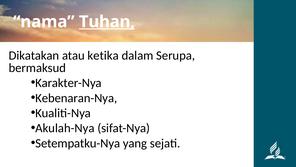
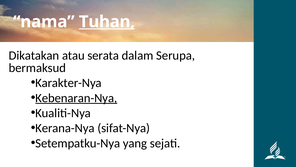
ketika: ketika -> serata (103, 55)
Kebenaran-Nya underline: none -> present (76, 98)
Akulah-Nya: Akulah-Nya -> Kerana-Nya (65, 128)
